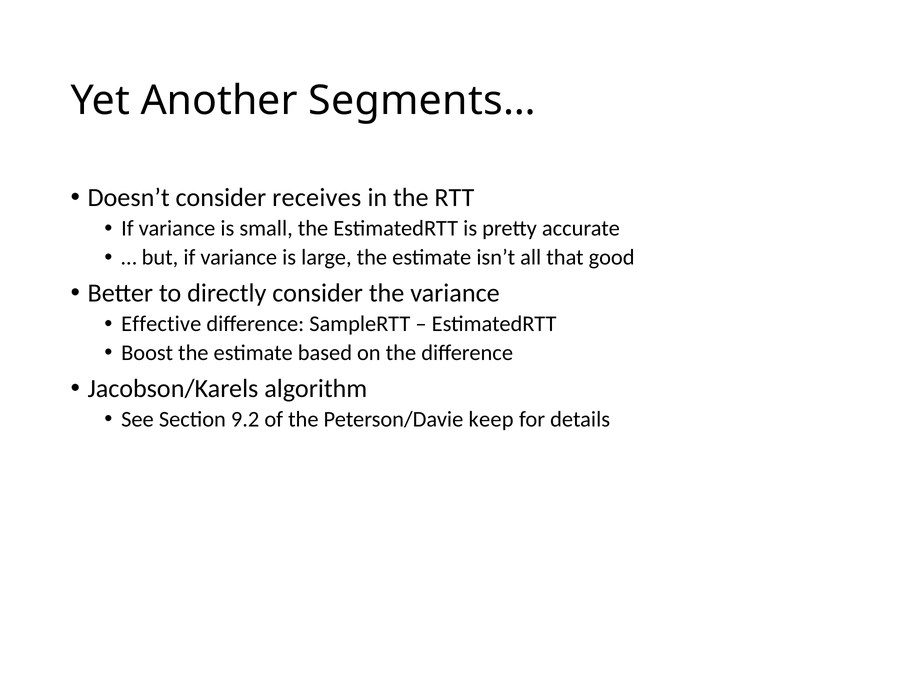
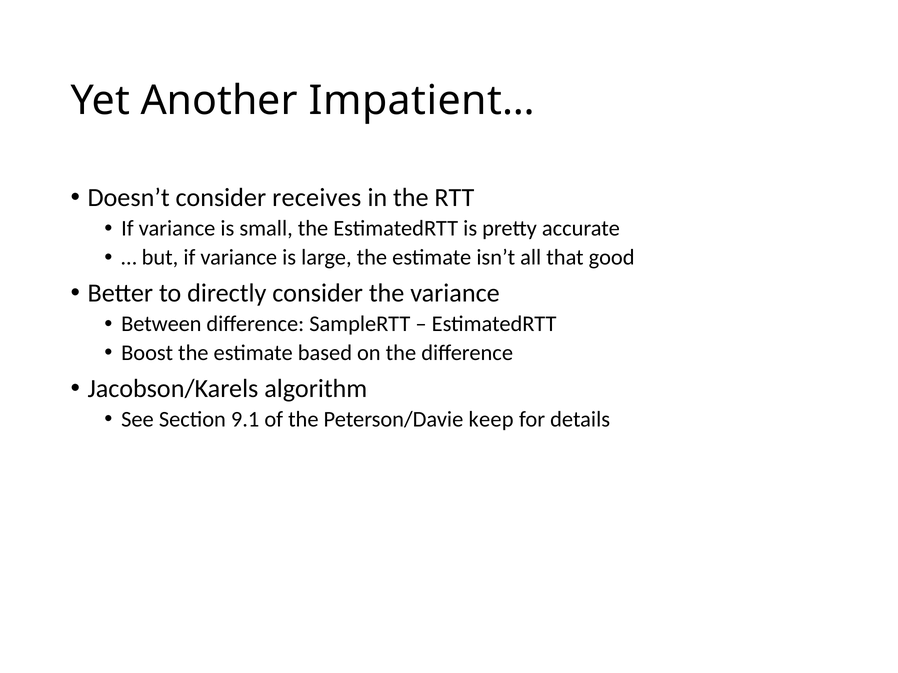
Segments…: Segments… -> Impatient… (422, 101)
Effective: Effective -> Between (161, 324)
9.2: 9.2 -> 9.1 (245, 420)
